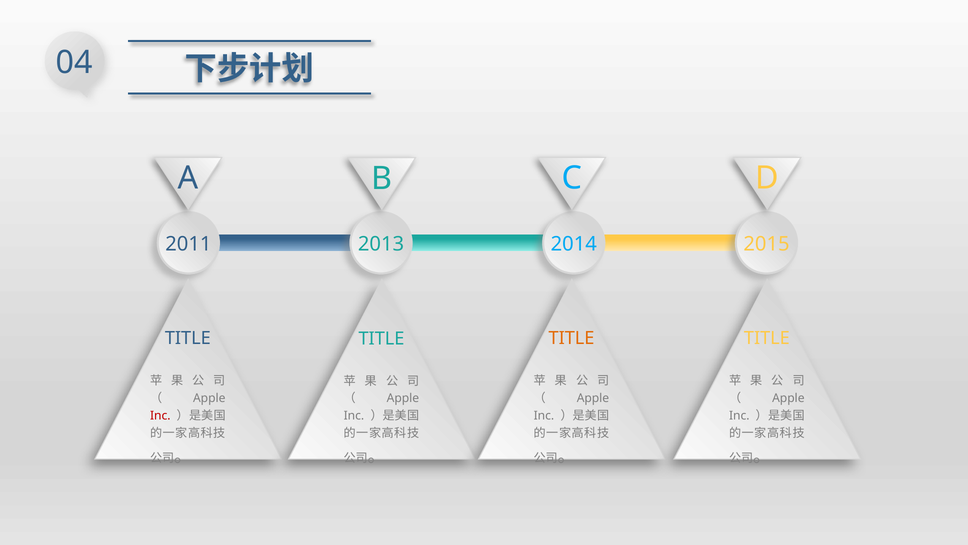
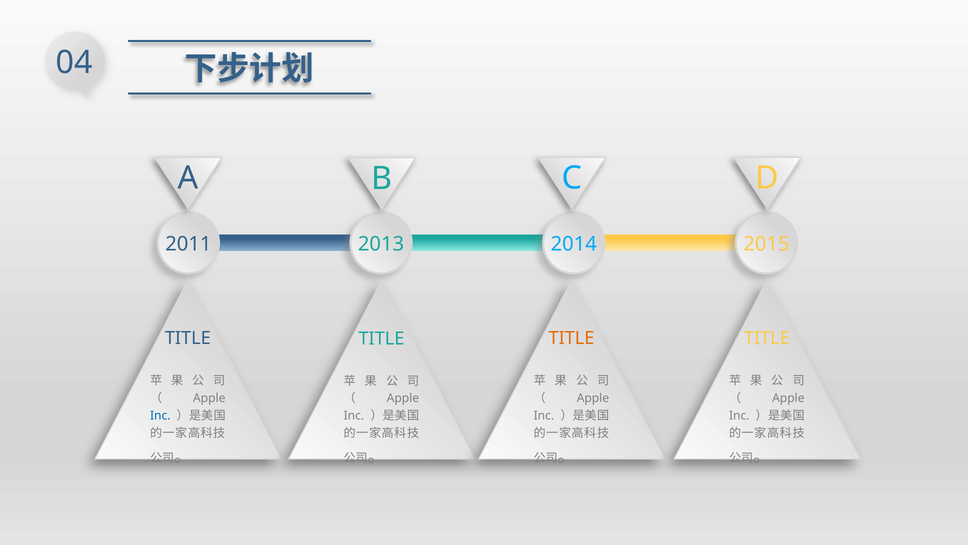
Inc colour: red -> blue (160, 415)
